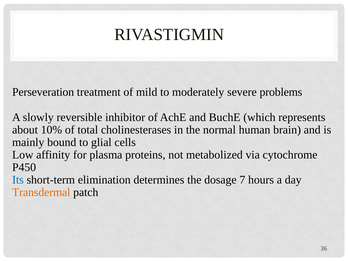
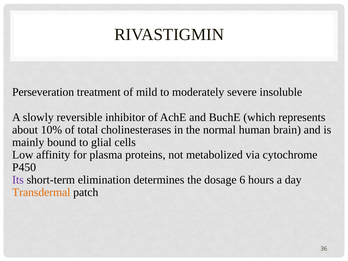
problems: problems -> insoluble (281, 92)
Its colour: blue -> purple (18, 180)
7: 7 -> 6 (242, 180)
